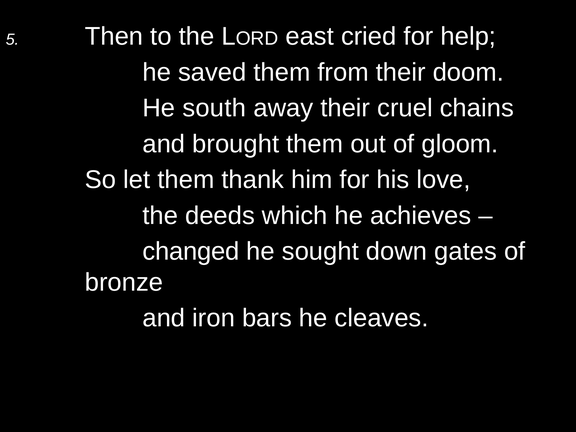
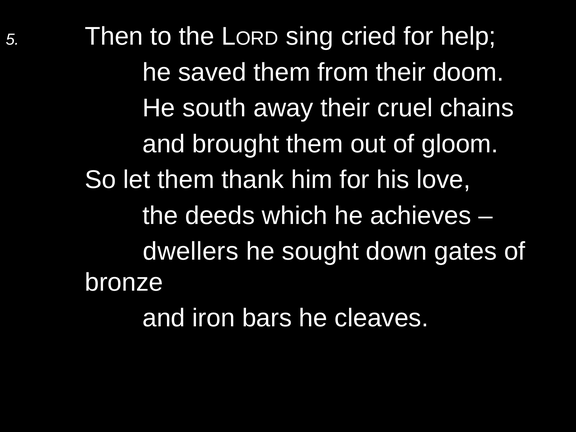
east: east -> sing (310, 36)
changed: changed -> dwellers (191, 252)
